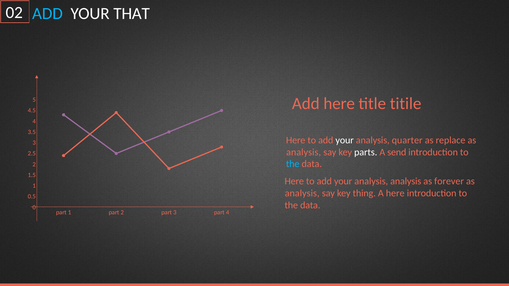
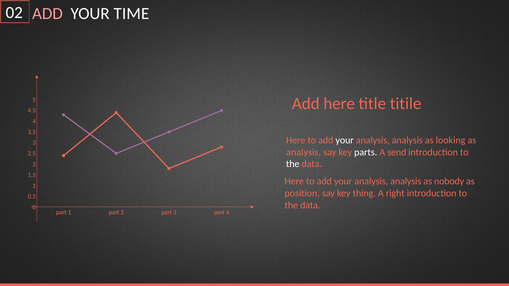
ADD colour: light blue -> pink (47, 13)
THAT: THAT -> TIME (131, 13)
quarter: quarter -> analysis (407, 140)
replace: replace -> looking (451, 140)
the colour: light blue -> white (293, 164)
forever: forever -> nobody (449, 182)
analysis: analysis -> position (302, 193)
A here: here -> right (395, 193)
